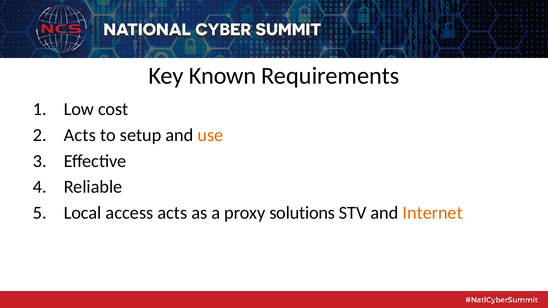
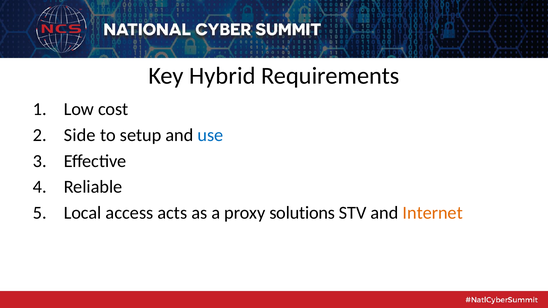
Known: Known -> Hybrid (222, 76)
Acts: Acts -> Side (80, 135)
use colour: orange -> blue (210, 135)
